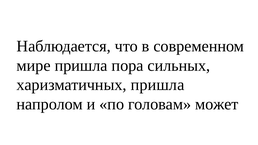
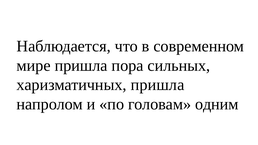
может: может -> одним (217, 104)
